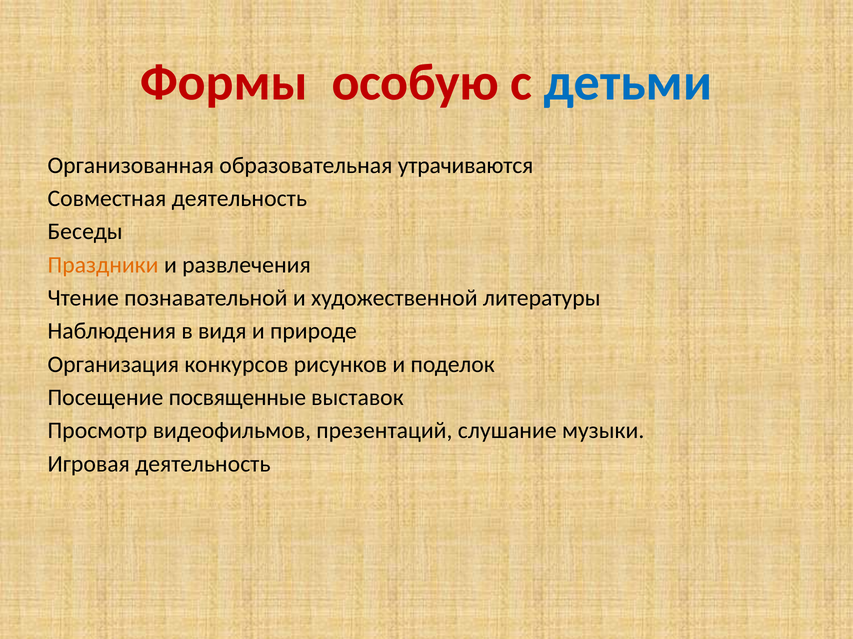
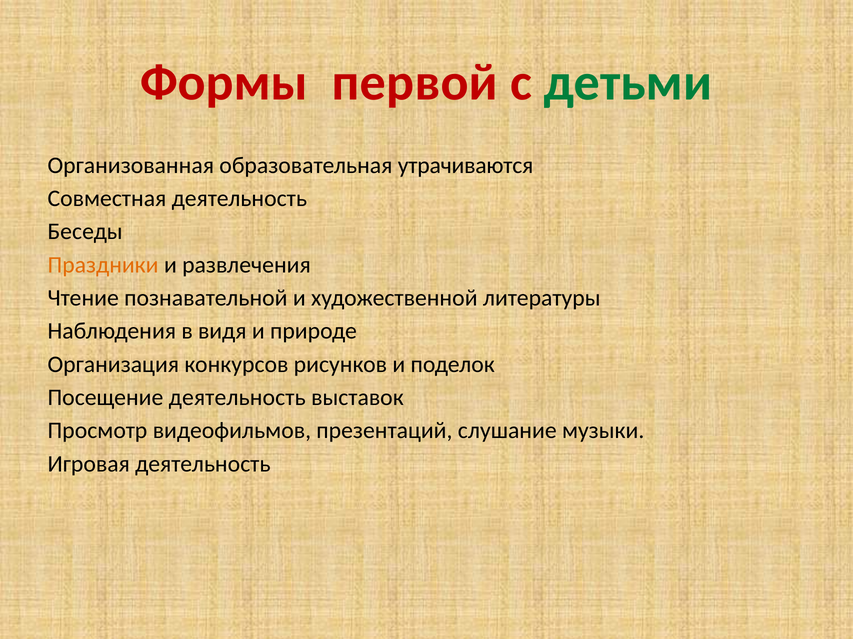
особую: особую -> первой (415, 83)
детьми colour: blue -> green (628, 83)
Посещение посвященные: посвященные -> деятельность (237, 398)
